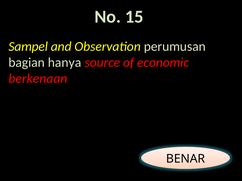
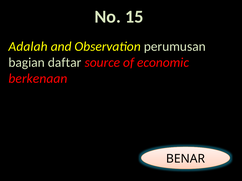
Sampel: Sampel -> Adalah (28, 47)
hanya: hanya -> daftar (65, 63)
